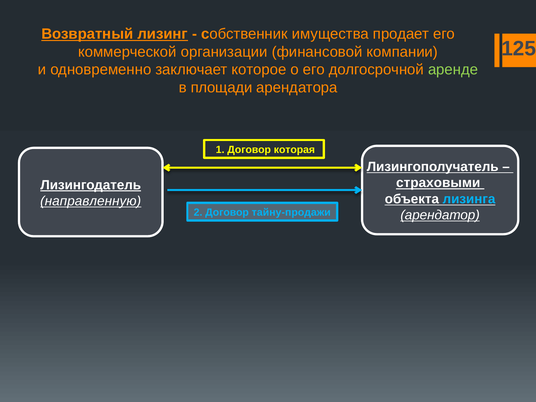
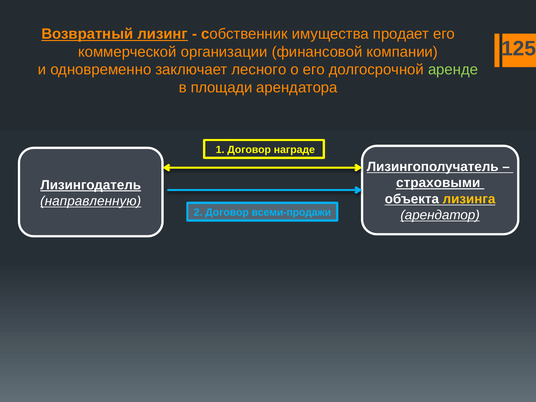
которое: которое -> лесного (259, 70)
которая: которая -> награде (294, 150)
лизинга colour: light blue -> yellow (469, 199)
тайну-продажи: тайну-продажи -> всеми-продажи (291, 212)
